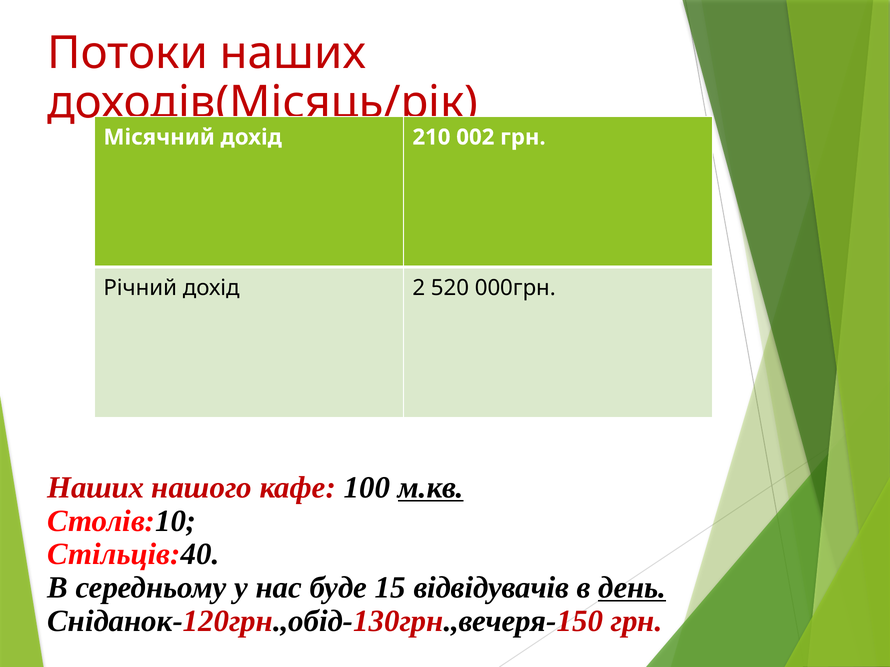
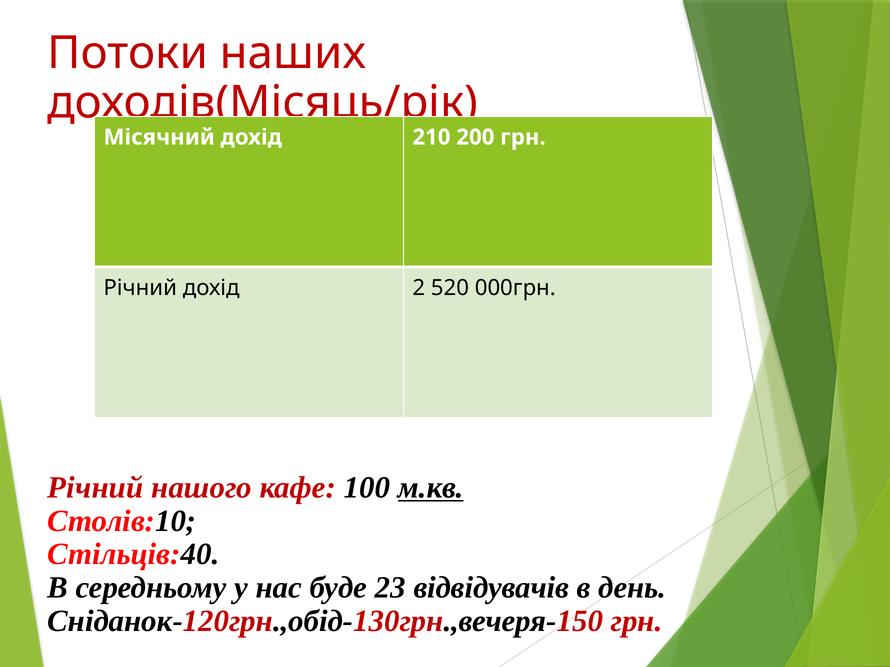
002: 002 -> 200 (475, 137)
Наших: Наших -> Річний (95, 488)
15: 15 -> 23 (390, 588)
день underline: present -> none (632, 588)
